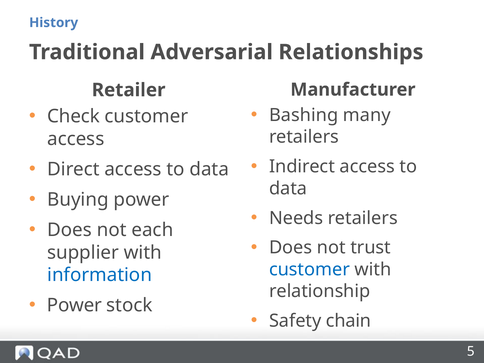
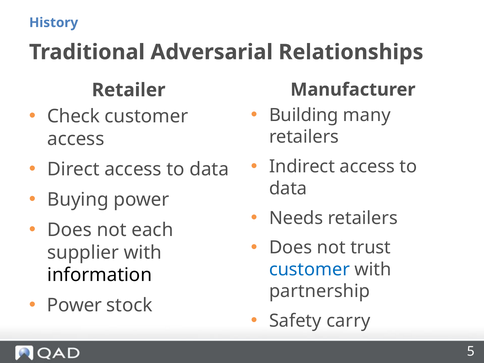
Bashing: Bashing -> Building (304, 115)
information colour: blue -> black (100, 275)
relationship: relationship -> partnership (320, 291)
chain: chain -> carry (348, 321)
